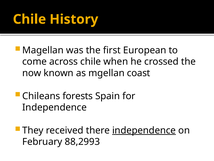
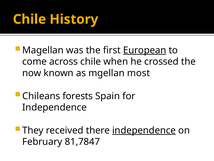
European underline: none -> present (145, 50)
coast: coast -> most (139, 73)
88,2993: 88,2993 -> 81,7847 (82, 141)
